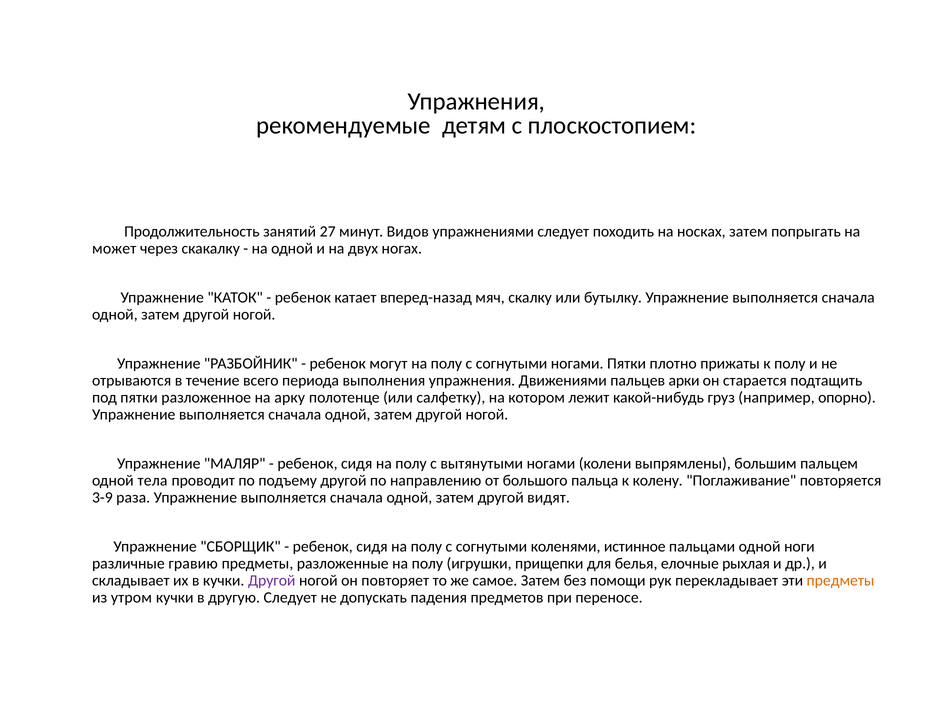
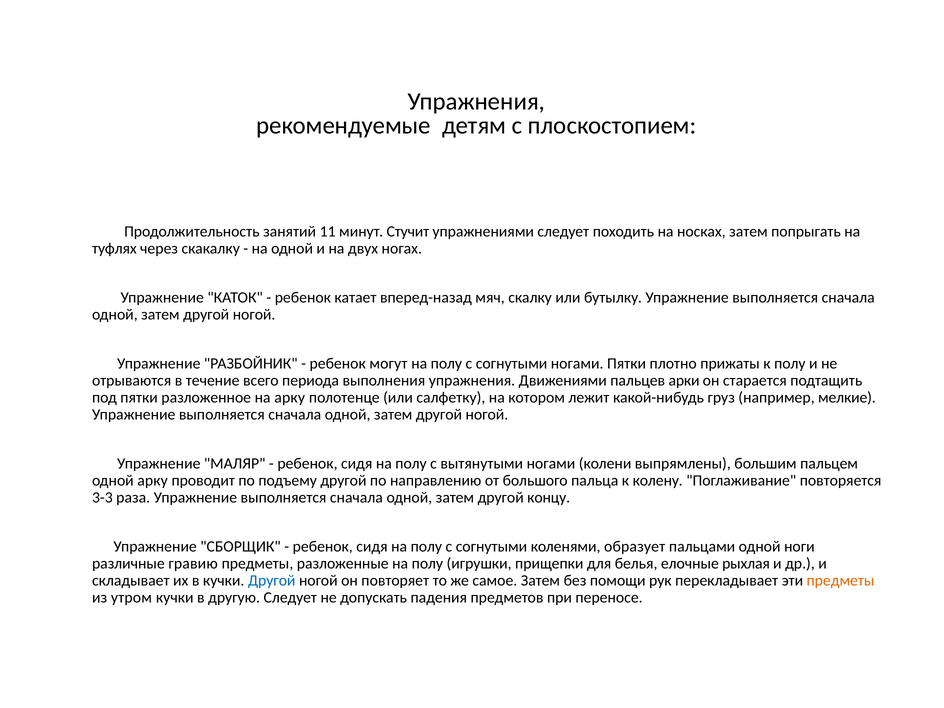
27: 27 -> 11 (328, 231)
Видов: Видов -> Стучит (408, 231)
может: может -> туфлях (114, 248)
опорно: опорно -> мелкие (847, 397)
одной тела: тела -> арку (153, 480)
3-9: 3-9 -> 3-3 (102, 497)
видят: видят -> концу (549, 497)
истинное: истинное -> образует (635, 547)
Другой colour: purple -> blue (272, 581)
